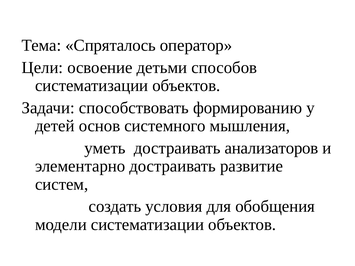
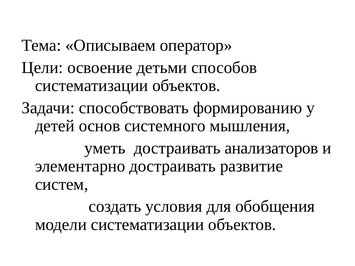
Спряталось: Спряталось -> Описываем (111, 45)
